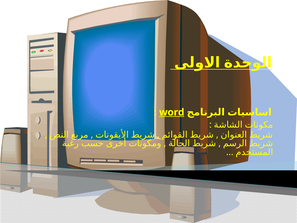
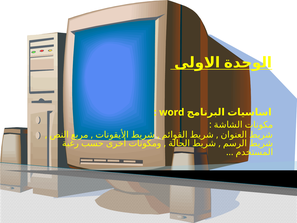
word underline: present -> none (172, 112)
